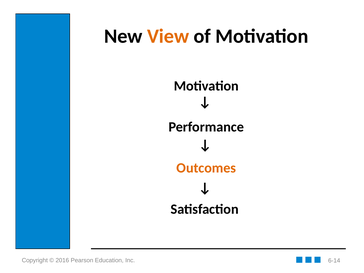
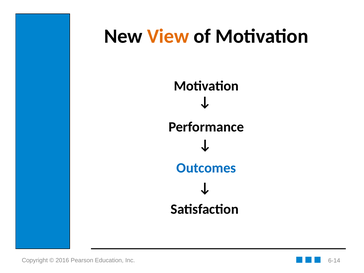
Outcomes colour: orange -> blue (206, 168)
